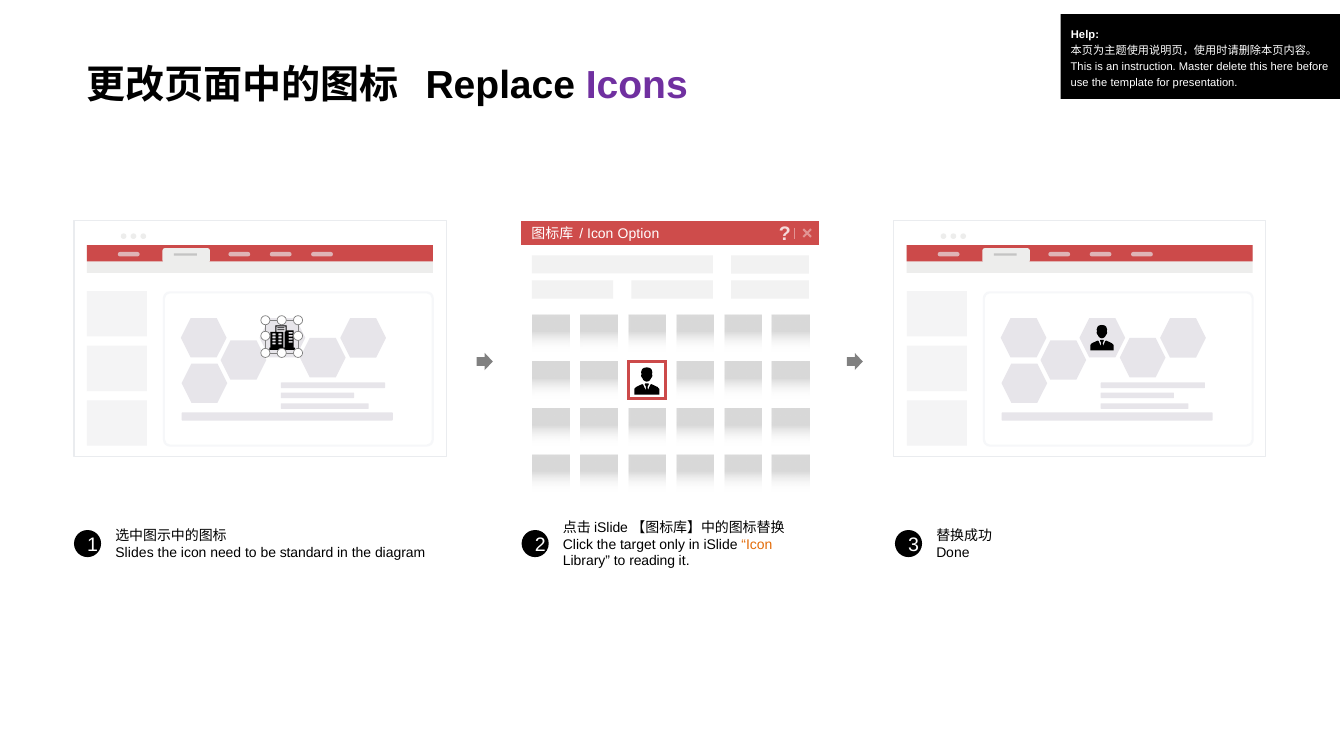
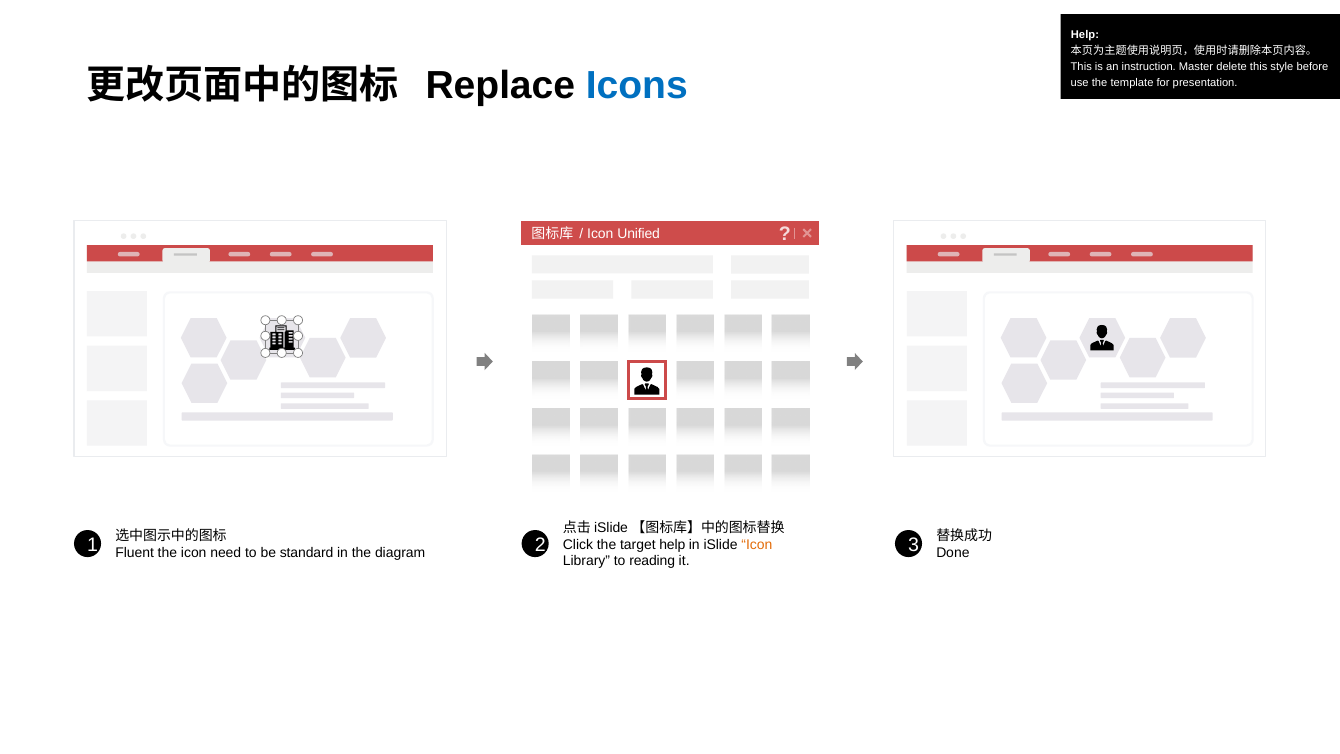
here: here -> style (1282, 67)
Icons colour: purple -> blue (637, 85)
Option: Option -> Unified (639, 234)
target only: only -> help (672, 544)
Slides: Slides -> Fluent (135, 553)
